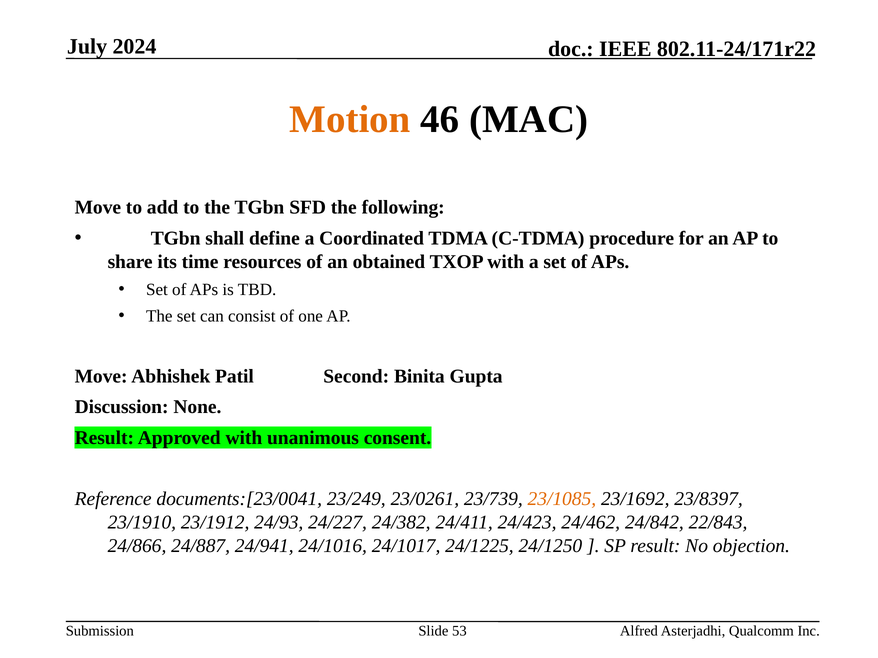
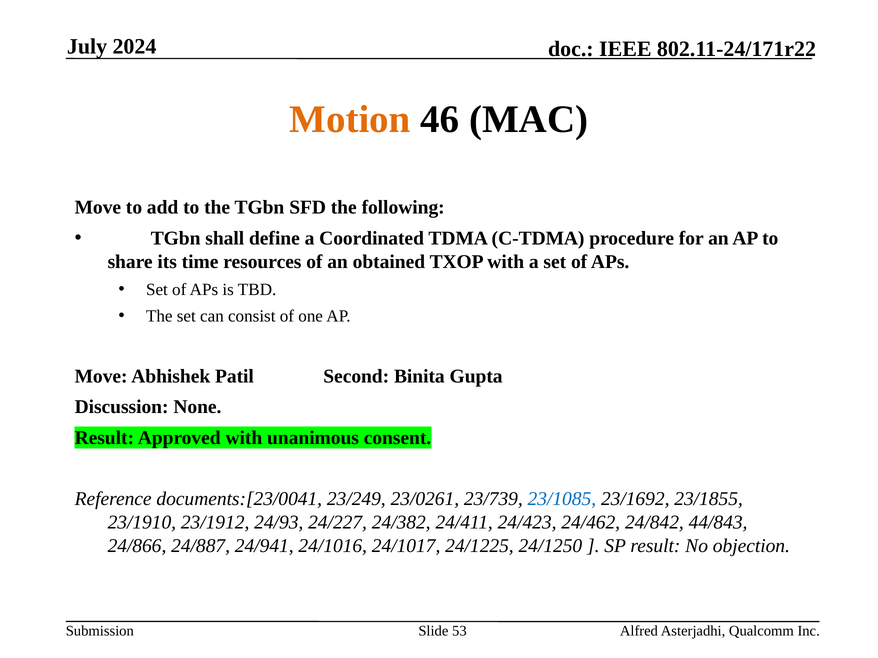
23/1085 colour: orange -> blue (562, 499)
23/8397: 23/8397 -> 23/1855 (709, 499)
22/843: 22/843 -> 44/843 (718, 523)
